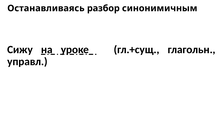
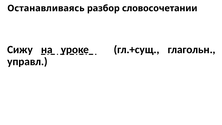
синонимичным: синонимичным -> словосочетании (160, 8)
